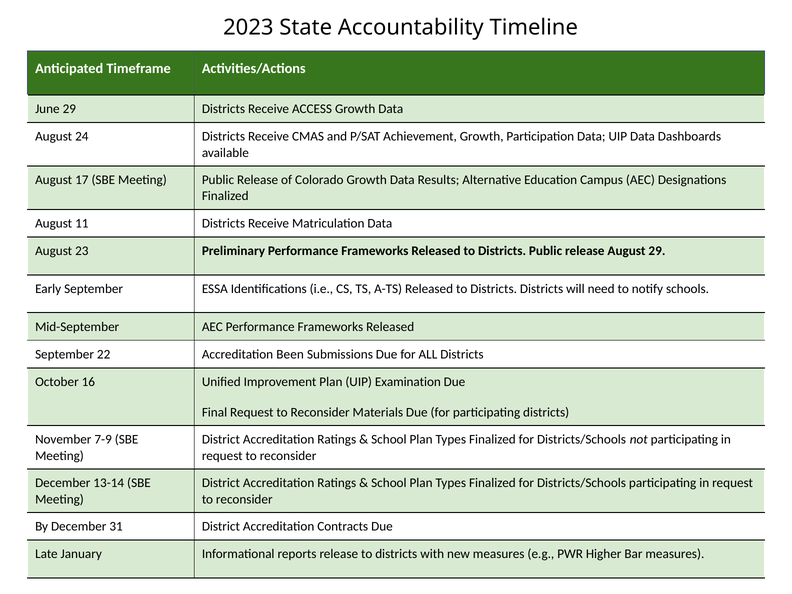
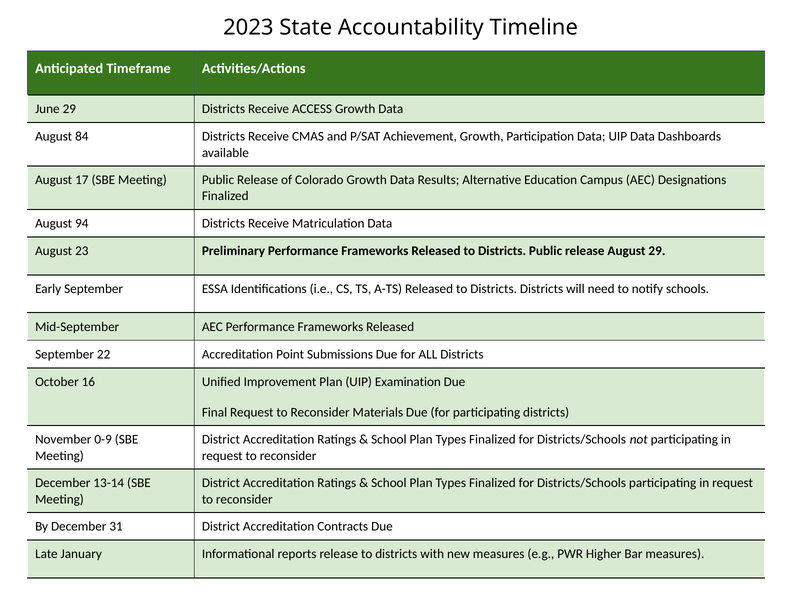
24: 24 -> 84 (82, 137)
11: 11 -> 94 (82, 223)
Been: Been -> Point (290, 354)
7-9: 7-9 -> 0-9 (103, 440)
